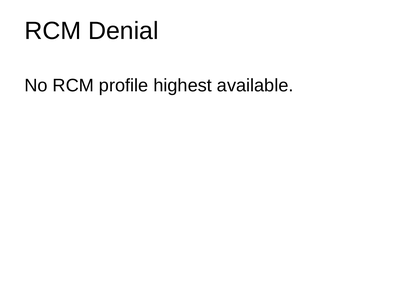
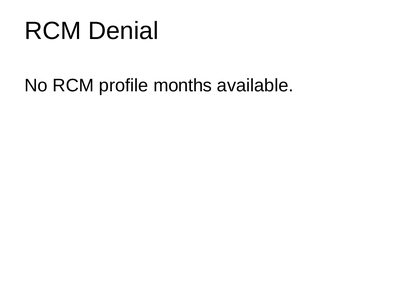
highest: highest -> months (183, 86)
